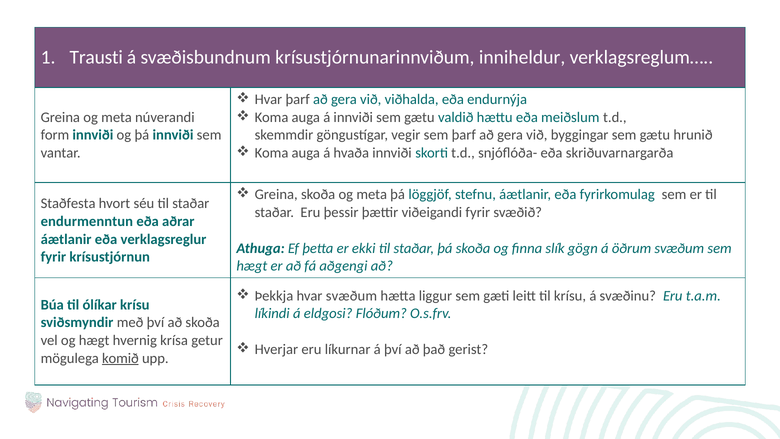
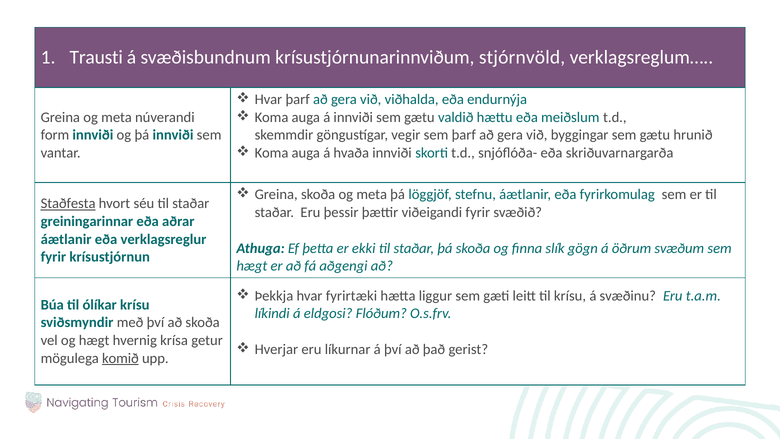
inniheldur: inniheldur -> stjórnvöld (522, 57)
Staðfesta underline: none -> present (68, 203)
endurmenntun: endurmenntun -> greiningarinnar (87, 221)
hvar svæðum: svæðum -> fyrirtæki (351, 296)
